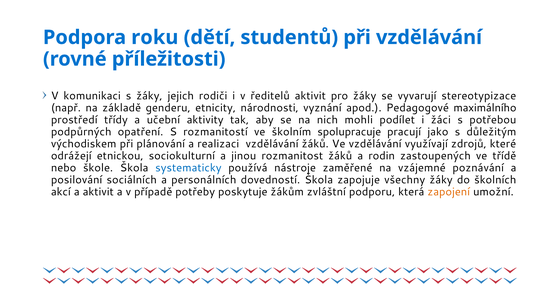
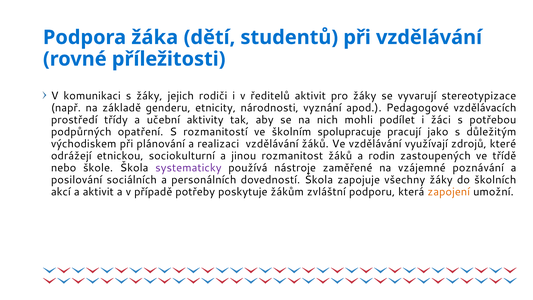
roku: roku -> žáka (155, 37)
maximálního: maximálního -> vzdělávacích (485, 108)
systematicky colour: blue -> purple (188, 168)
